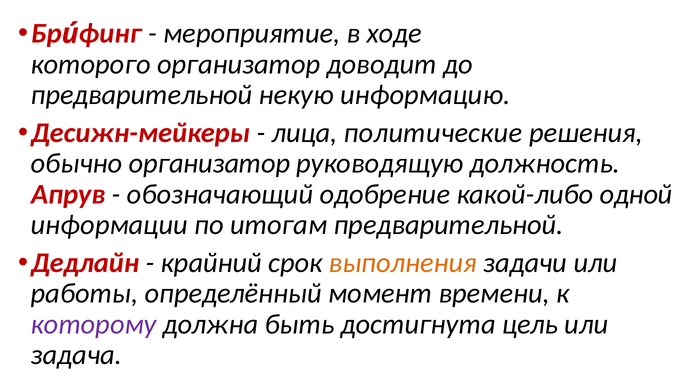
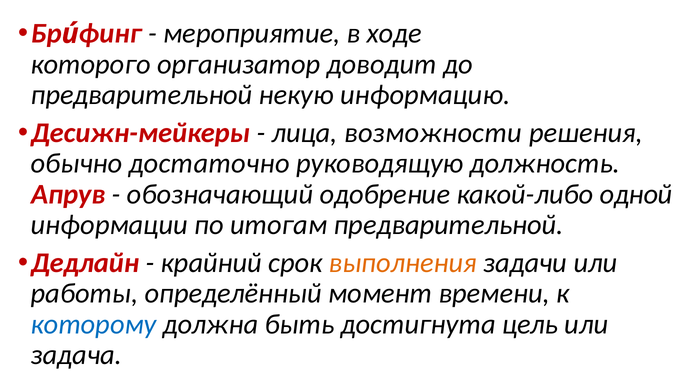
политические: политические -> возможности (433, 133)
обычно организатор: организатор -> достаточно (209, 164)
которому colour: purple -> blue (94, 324)
